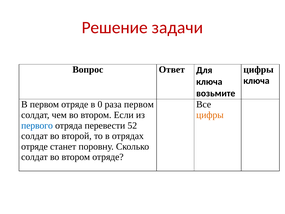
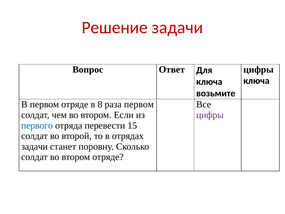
0: 0 -> 8 (100, 104)
цифры colour: orange -> purple (210, 115)
52: 52 -> 15 (132, 125)
отряде: отряде -> задачи (34, 146)
